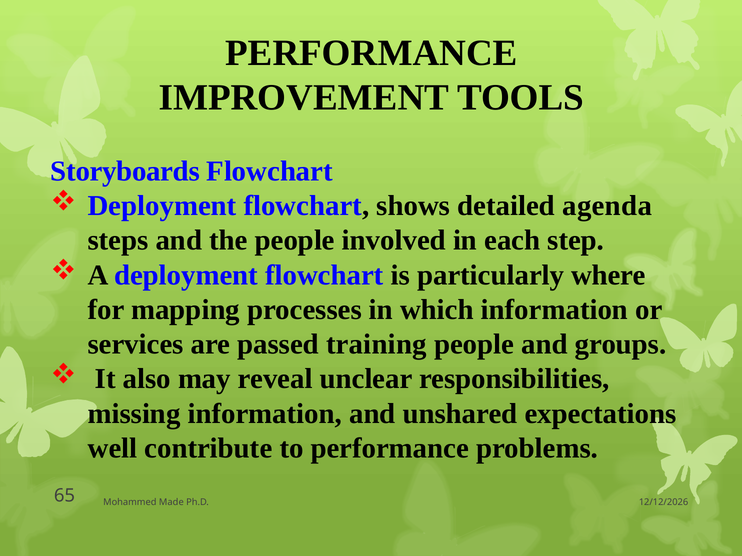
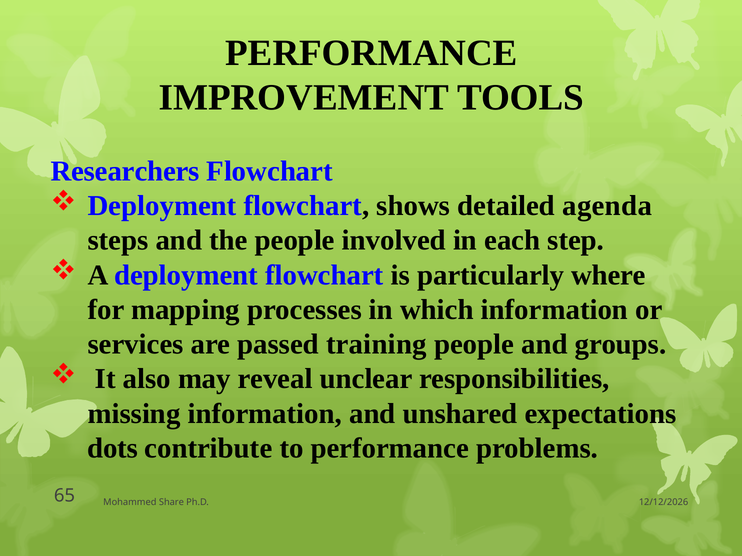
Storyboards: Storyboards -> Researchers (125, 171)
well: well -> dots (113, 449)
Made: Made -> Share (171, 502)
